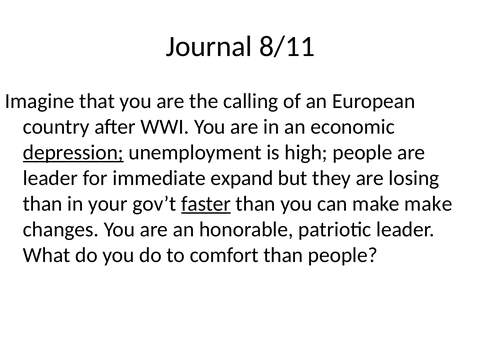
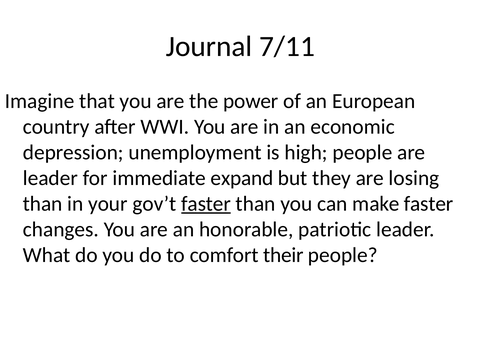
8/11: 8/11 -> 7/11 (287, 47)
calling: calling -> power (251, 101)
depression underline: present -> none (73, 152)
make make: make -> faster (429, 204)
comfort than: than -> their (283, 255)
